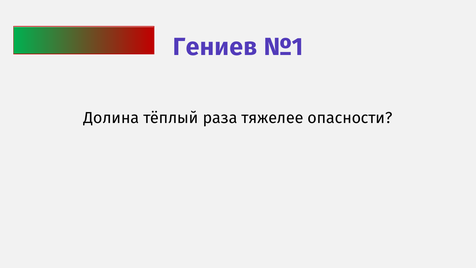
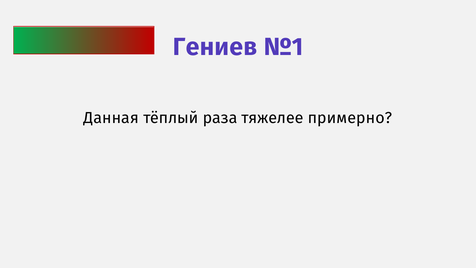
Долина: Долина -> Данная (111, 118)
опасности: опасности -> примерно (350, 118)
